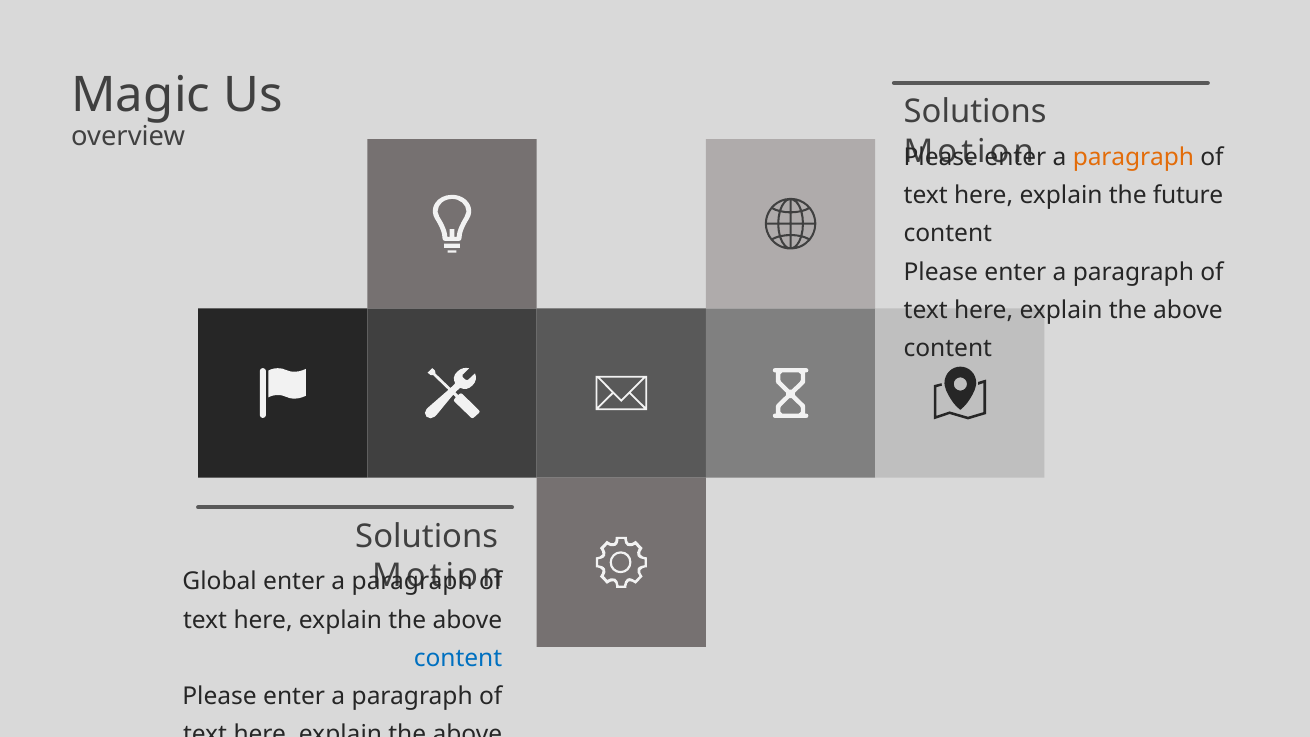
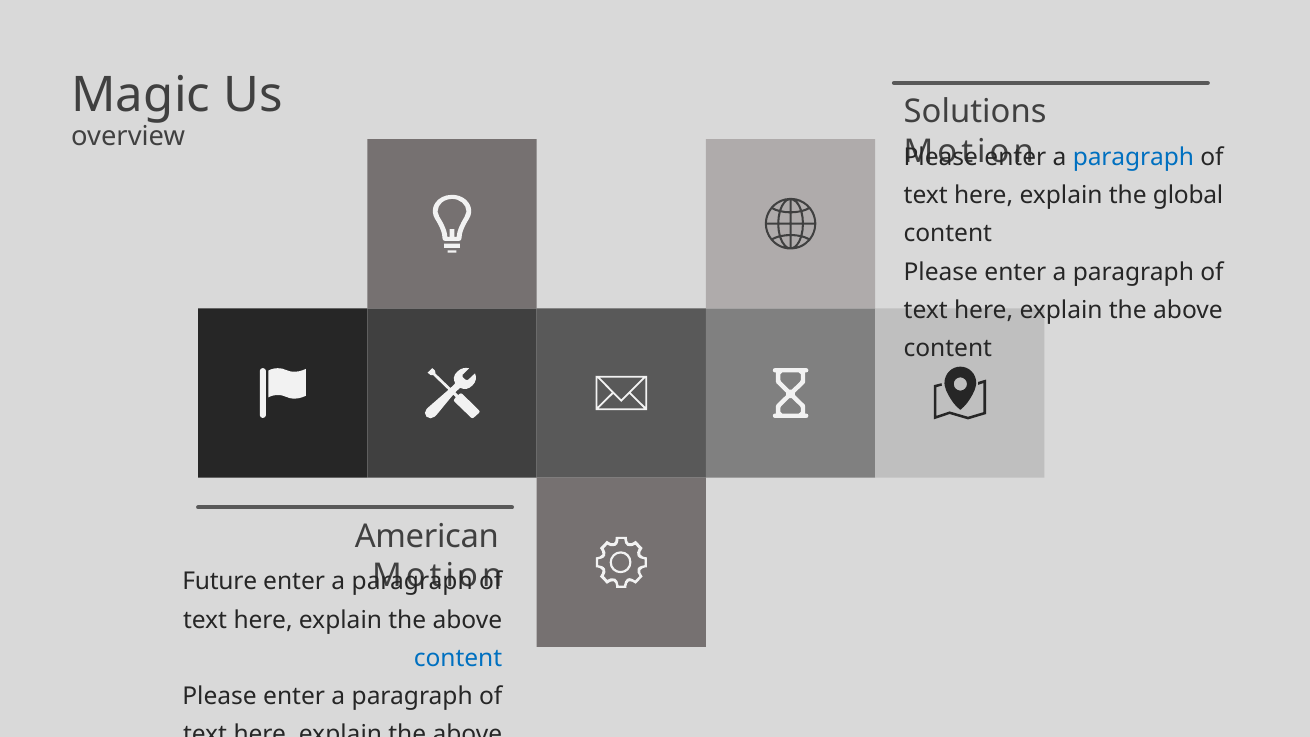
paragraph colour: orange -> blue (1133, 157)
future: future -> global (1188, 196)
Solutions: Solutions -> American (427, 537)
Global: Global -> Future (220, 582)
